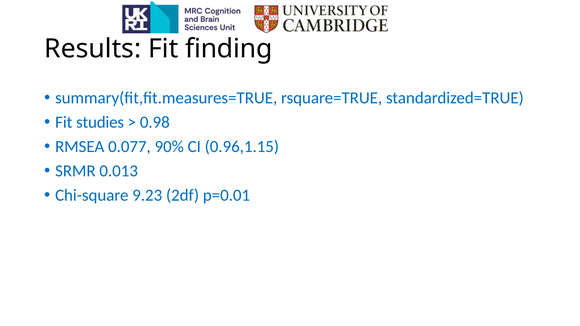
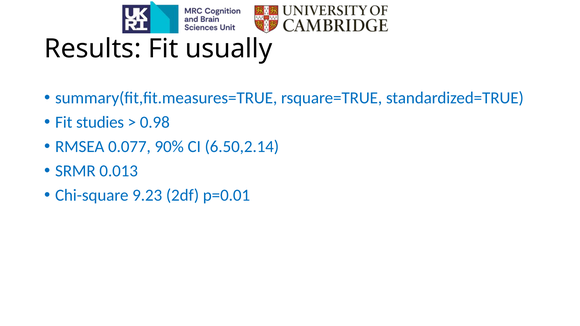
finding: finding -> usually (229, 49)
0.96,1.15: 0.96,1.15 -> 6.50,2.14 (242, 147)
